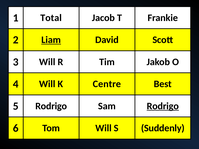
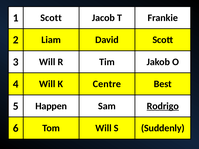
1 Total: Total -> Scott (51, 18)
Liam underline: present -> none (51, 40)
5 Rodrigo: Rodrigo -> Happen (51, 106)
